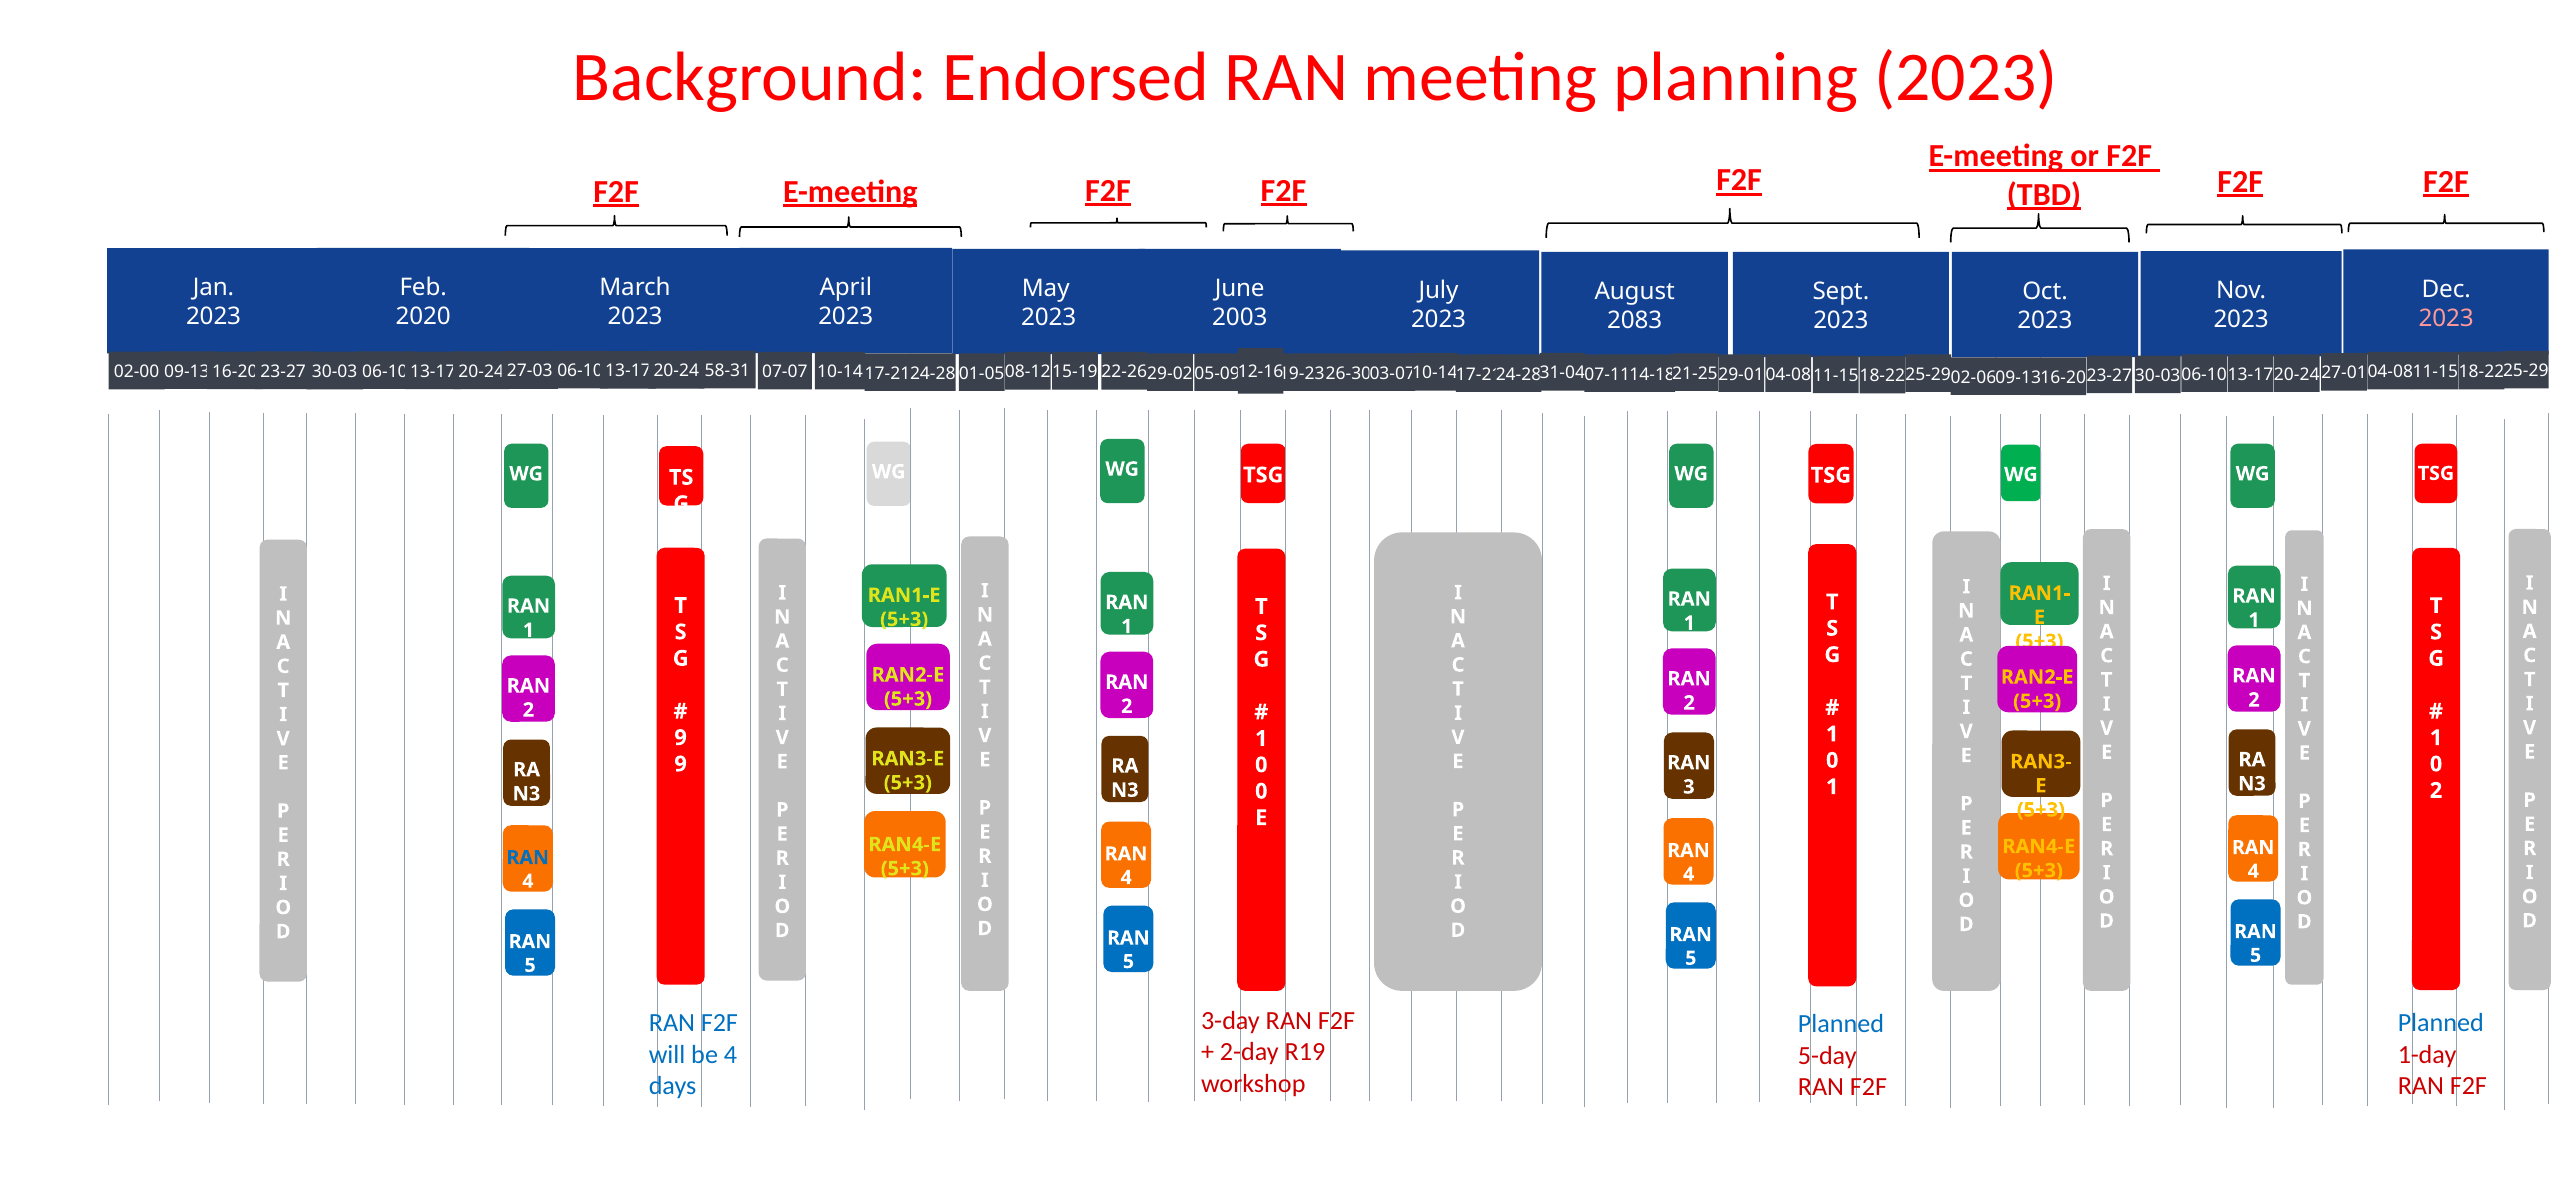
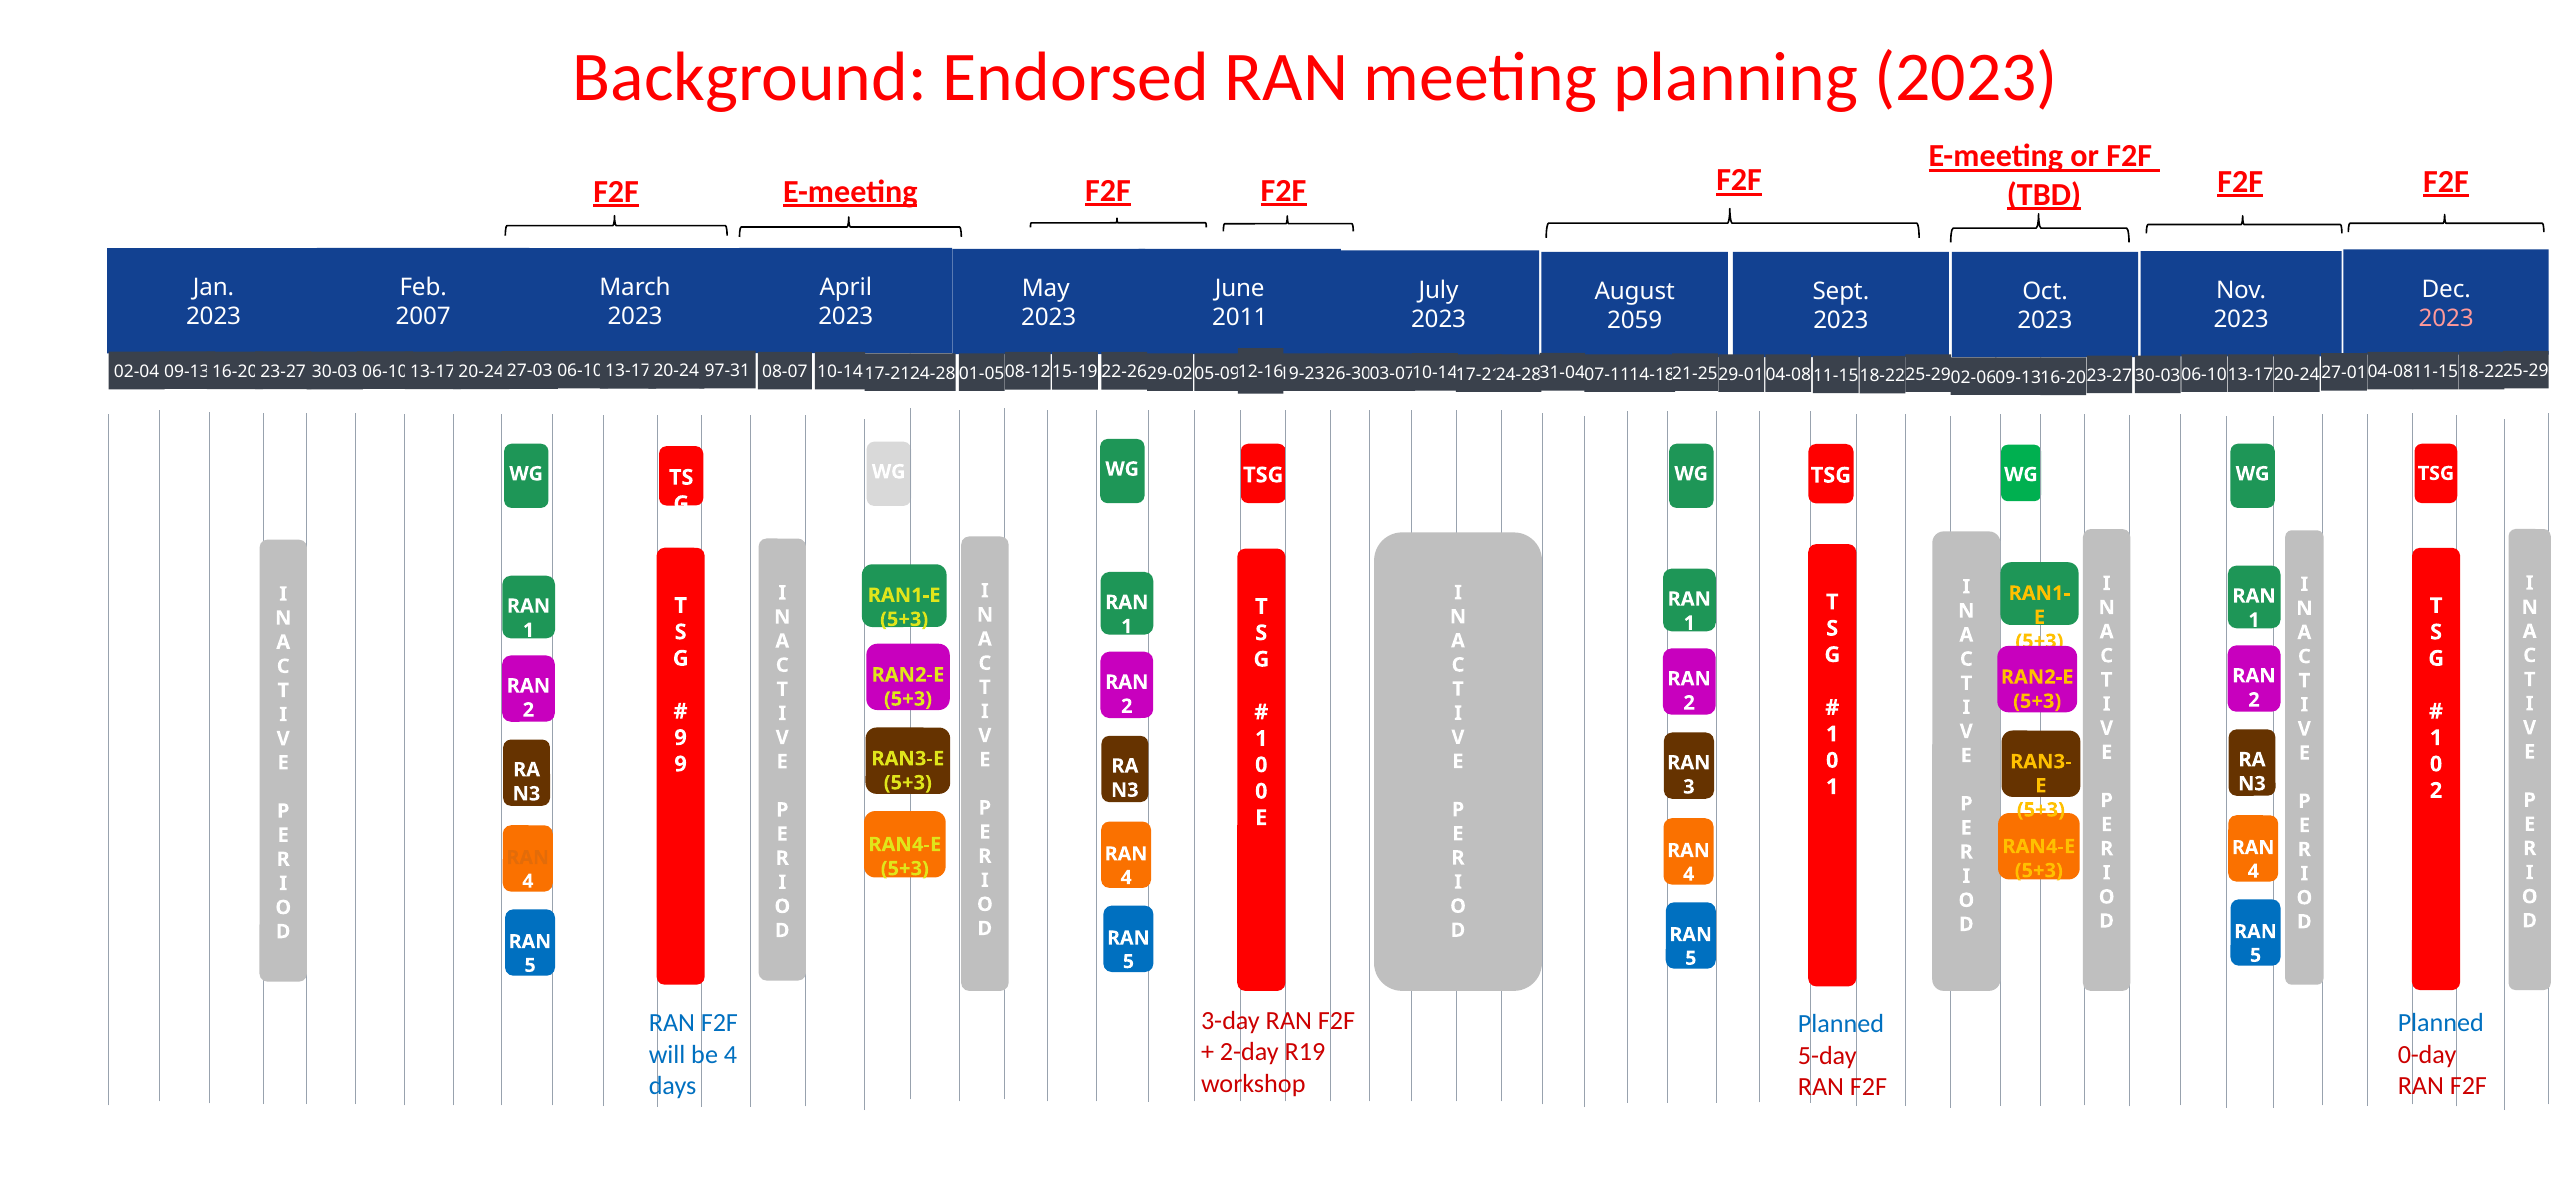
2020: 2020 -> 2007 (423, 317)
2003: 2003 -> 2011 (1240, 318)
2083: 2083 -> 2059 (1635, 321)
02-00: 02-00 -> 02-04 (137, 372)
58-31: 58-31 -> 97-31 (727, 371)
07-07: 07-07 -> 08-07 (785, 372)
RAN colour: blue -> orange (528, 858)
1-day: 1-day -> 0-day (2427, 1055)
